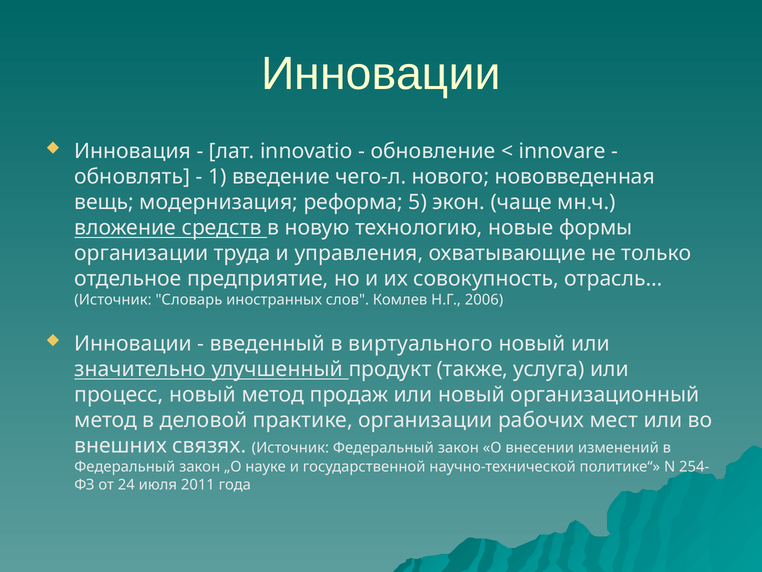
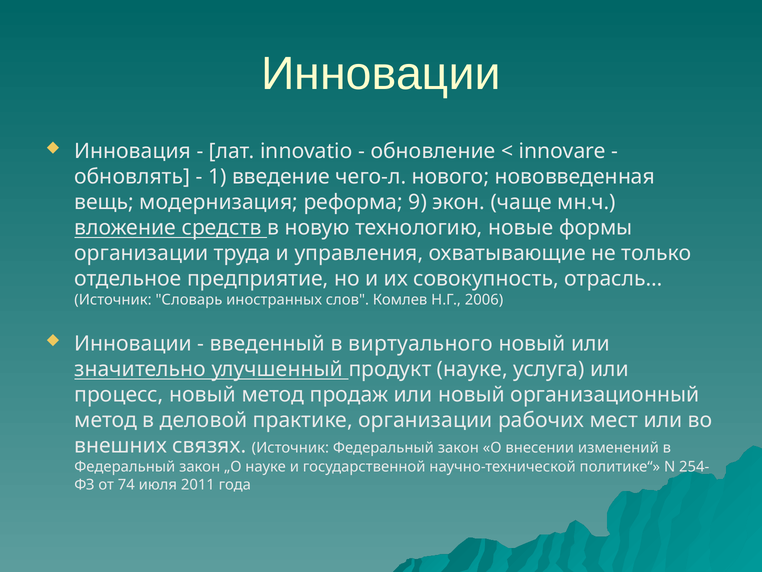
5: 5 -> 9 (418, 202)
продукт также: также -> науке (472, 369)
24: 24 -> 74 (126, 484)
